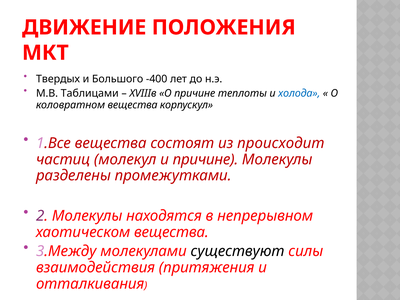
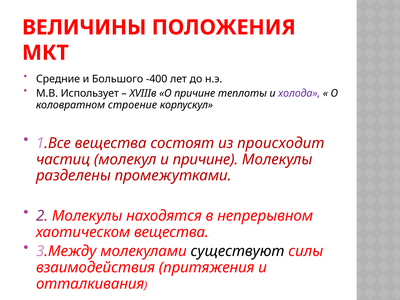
ДВИЖЕНИЕ: ДВИЖЕНИЕ -> ВЕЛИЧИНЫ (84, 27)
Твердых: Твердых -> Средние (58, 79)
Таблицами: Таблицами -> Использует (90, 93)
холода colour: blue -> purple (299, 93)
коловратном вещества: вещества -> строение (132, 105)
